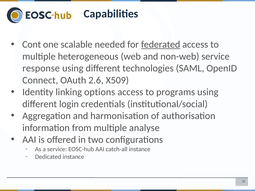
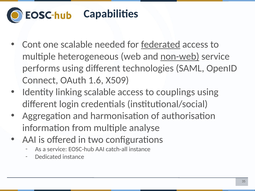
non-web underline: none -> present (180, 56)
response: response -> performs (41, 68)
2.6: 2.6 -> 1.6 (96, 80)
linking options: options -> scalable (100, 92)
programs: programs -> couplings (176, 92)
